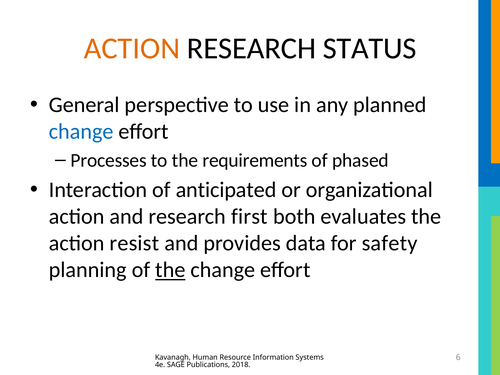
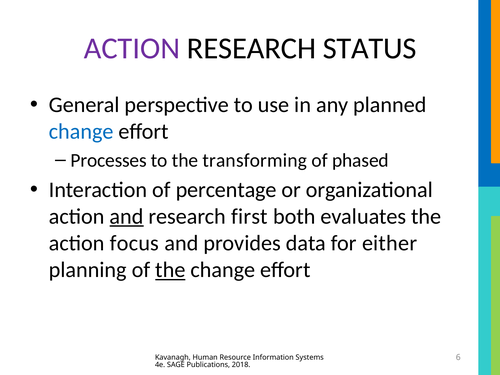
ACTION colour: orange -> purple (132, 48)
requirements: requirements -> transforming (255, 160)
anticipated: anticipated -> percentage (226, 190)
and underline: none -> present (127, 217)
resist: resist -> focus (134, 243)
safety: safety -> either (390, 243)
